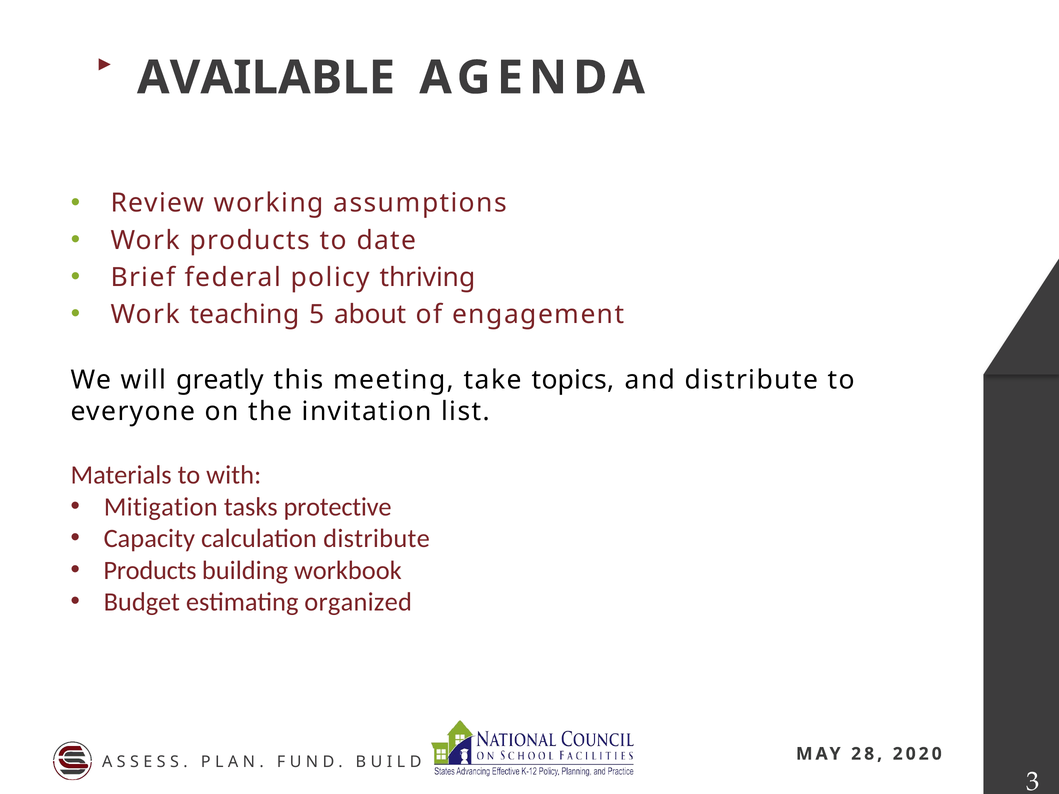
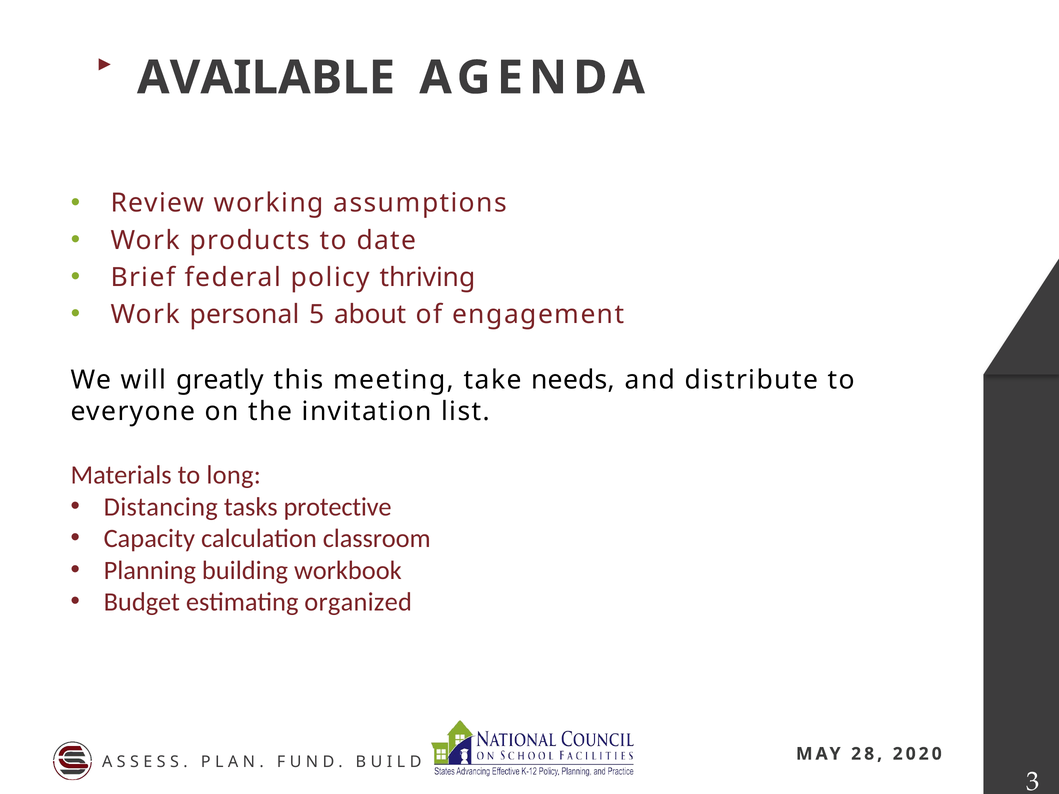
teaching: teaching -> personal (245, 315)
topics: topics -> needs (573, 380)
with: with -> long (234, 475)
Mitigation: Mitigation -> Distancing (161, 507)
calculation distribute: distribute -> classroom (377, 539)
Products: Products -> Planning (150, 571)
